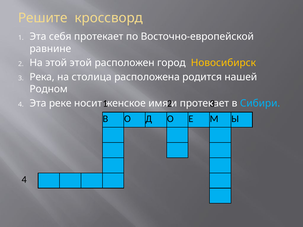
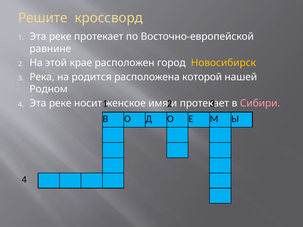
1 Эта себя: себя -> реке (60, 37)
этой этой: этой -> крае (81, 63)
столица: столица -> родится (92, 77)
родится: родится -> которой (202, 77)
Сибири colour: light blue -> pink (260, 103)
